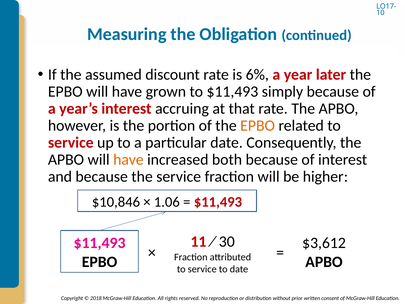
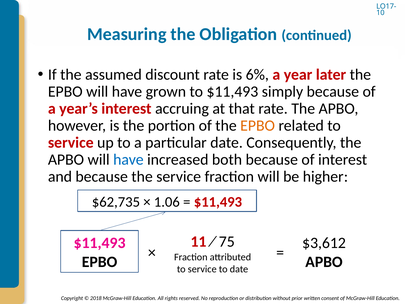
have colour: orange -> blue (128, 159)
$10,846: $10,846 -> $62,735 (116, 202)
30: 30 -> 75 (227, 241)
